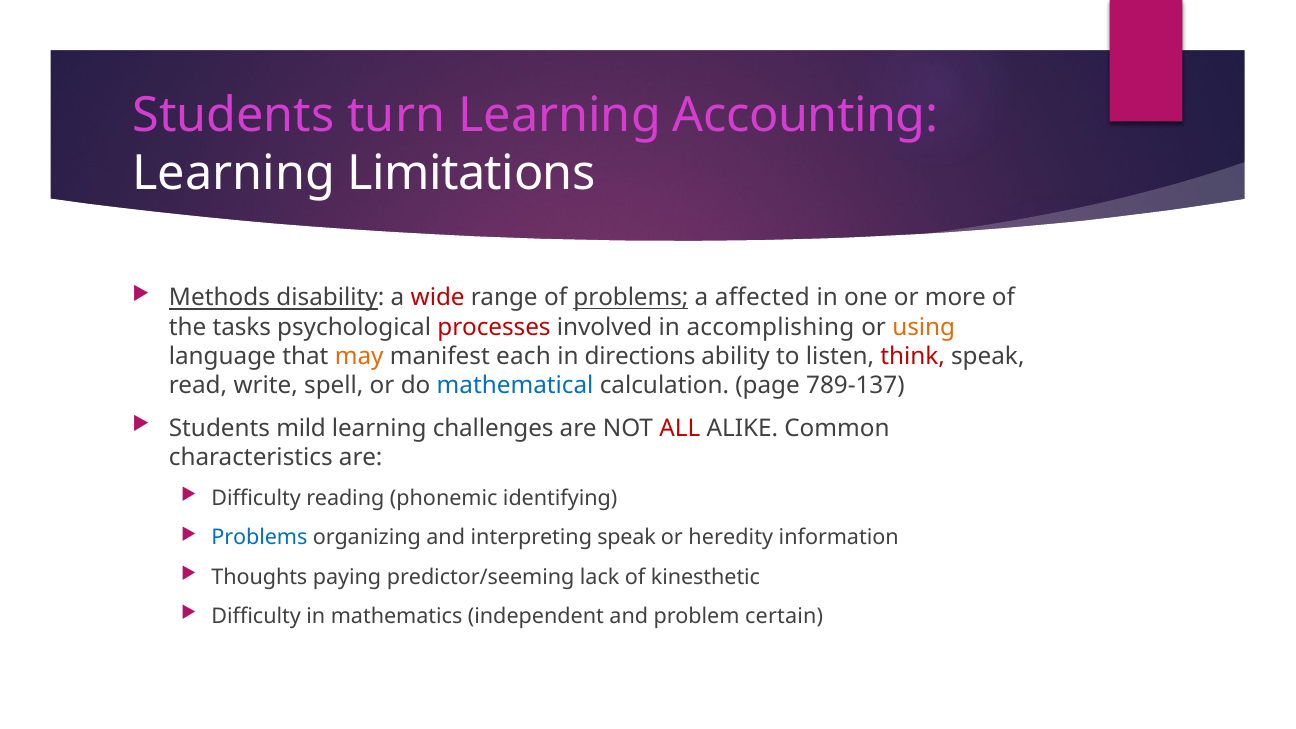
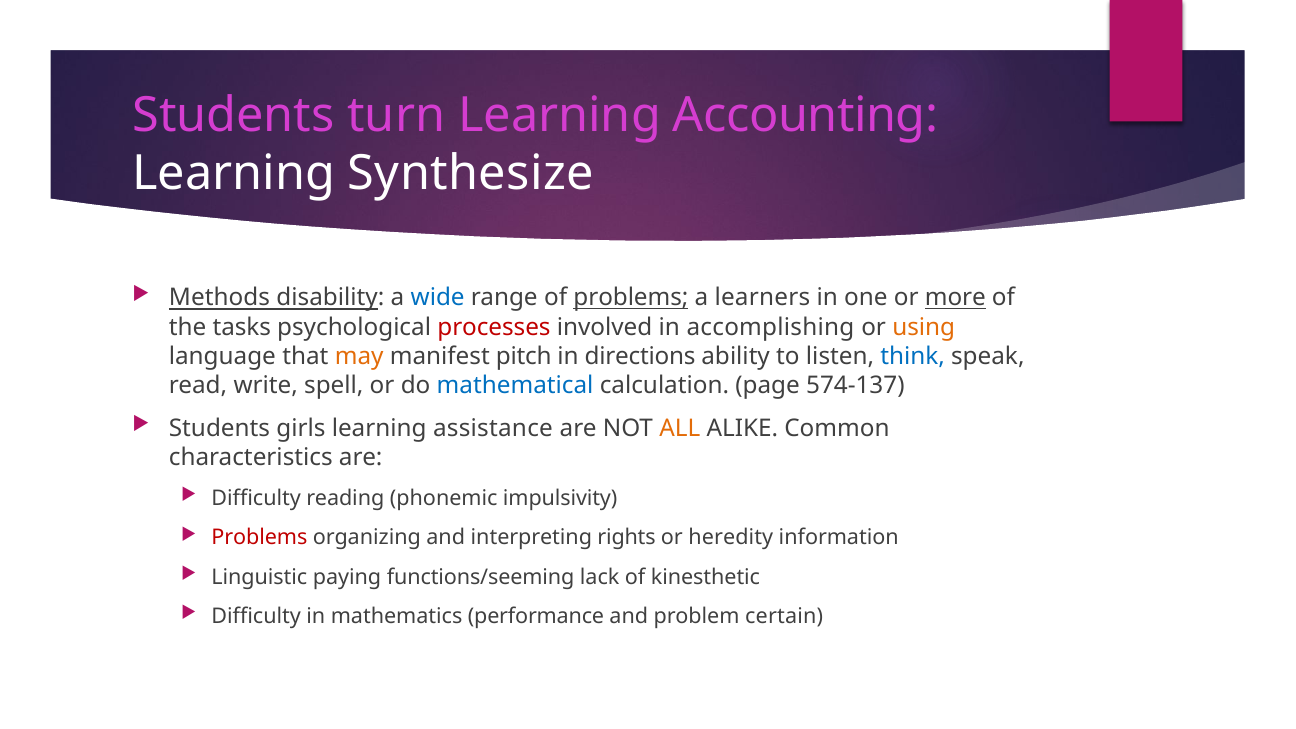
Limitations: Limitations -> Synthesize (471, 174)
wide colour: red -> blue (438, 298)
affected: affected -> learners (762, 298)
more underline: none -> present (955, 298)
each: each -> pitch (524, 356)
think colour: red -> blue (913, 356)
789-137: 789-137 -> 574-137 (855, 385)
mild: mild -> girls (301, 428)
challenges: challenges -> assistance (493, 428)
ALL colour: red -> orange (680, 428)
identifying: identifying -> impulsivity (560, 498)
Problems colour: blue -> red (259, 537)
interpreting speak: speak -> rights (627, 537)
Thoughts: Thoughts -> Linguistic (259, 577)
predictor/seeming: predictor/seeming -> functions/seeming (481, 577)
independent: independent -> performance (536, 616)
